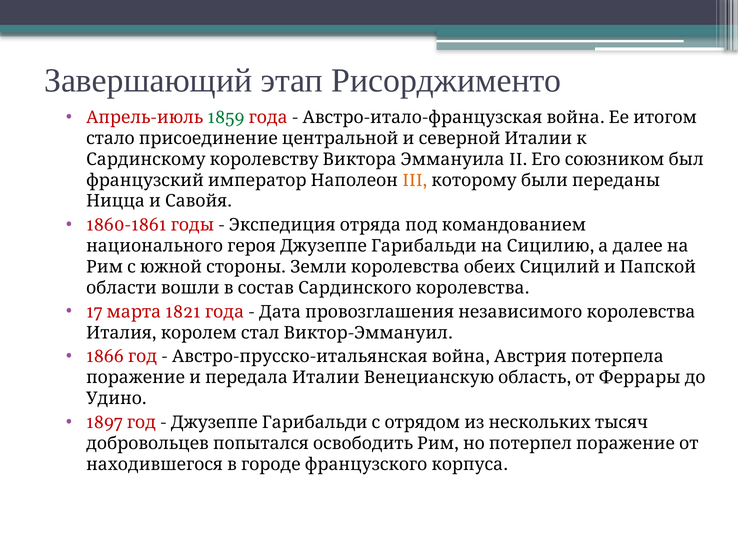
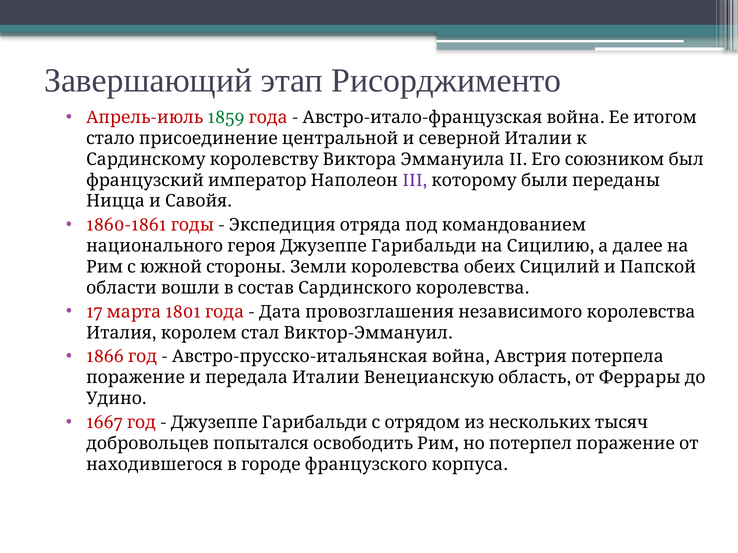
III colour: orange -> purple (415, 180)
1821: 1821 -> 1801 (183, 312)
1897: 1897 -> 1667 (104, 423)
